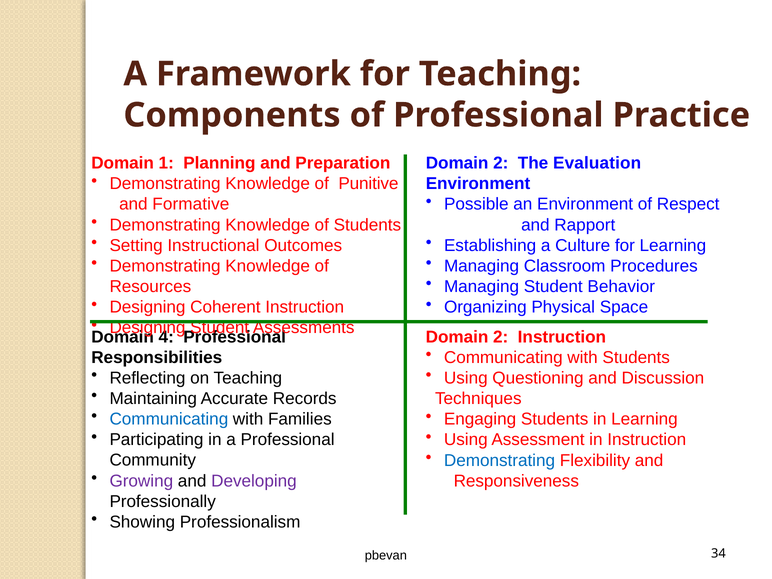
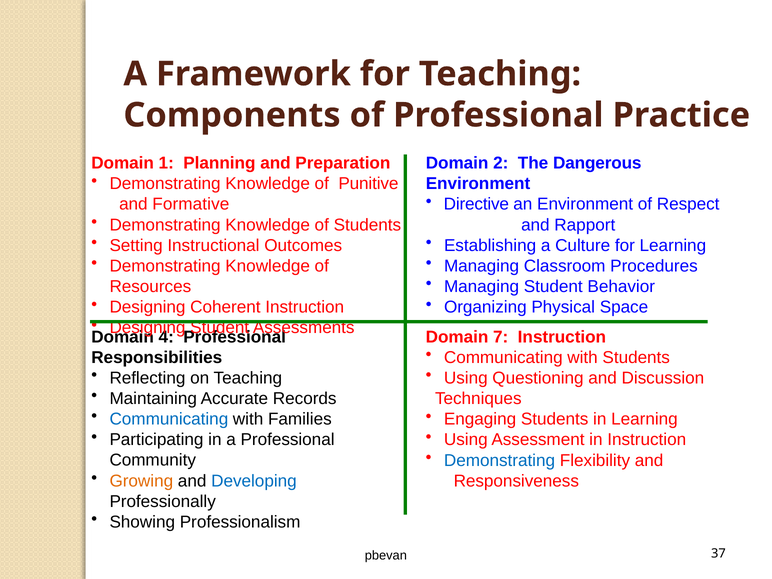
Evaluation: Evaluation -> Dangerous (597, 163)
Possible: Possible -> Directive (476, 204)
2: 2 -> 7 (501, 337)
Growing colour: purple -> orange (141, 481)
Developing colour: purple -> blue (254, 481)
34: 34 -> 37 (718, 553)
